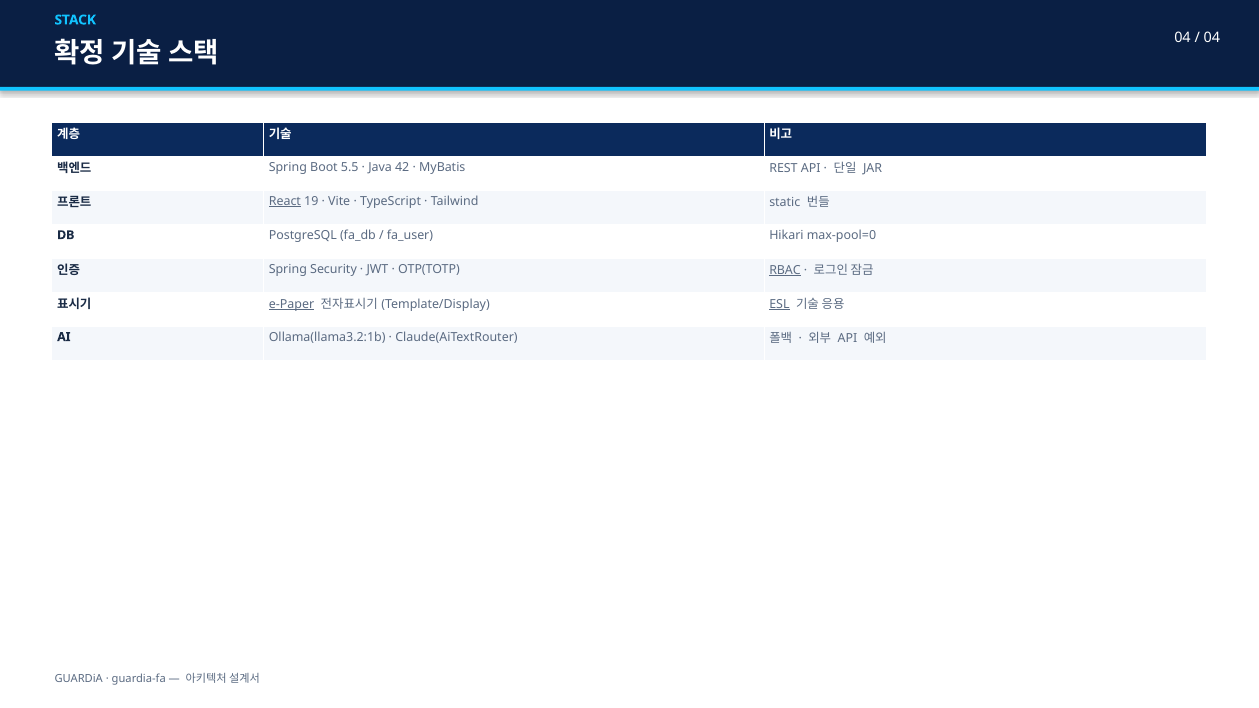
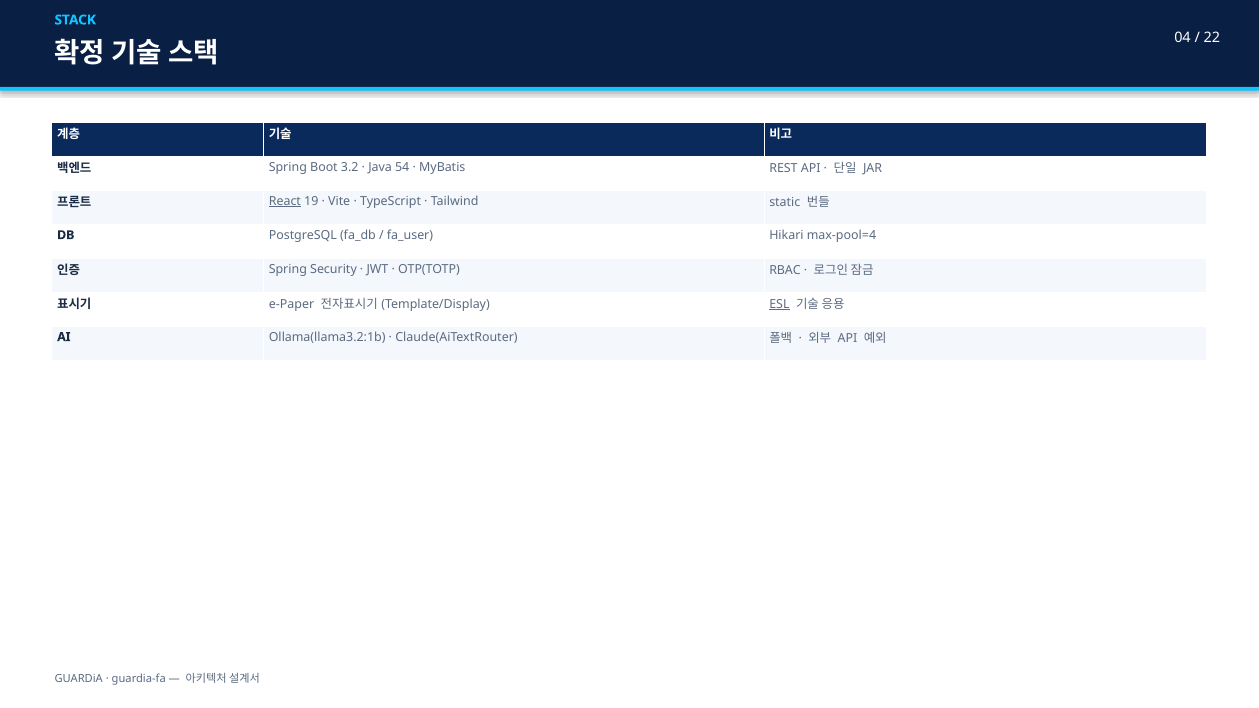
04: 04 -> 22 (1212, 37)
5.5: 5.5 -> 3.2 (350, 167)
42: 42 -> 54 (402, 167)
max-pool=0: max-pool=0 -> max-pool=4 (841, 235)
RBAC underline: present -> none (785, 270)
e-Paper underline: present -> none (292, 304)
